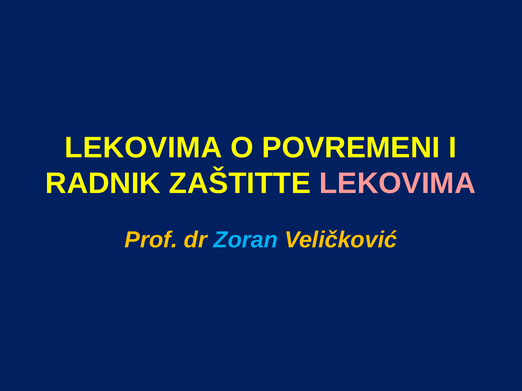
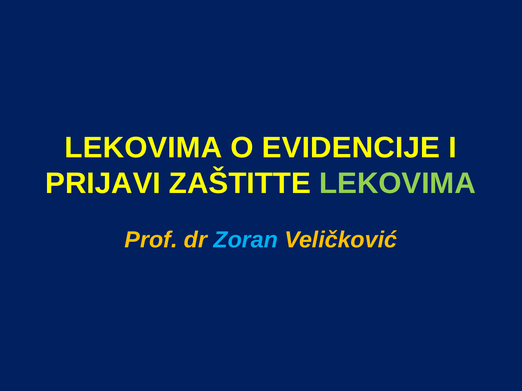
POVREMENI: POVREMENI -> EVIDENCIJE (351, 148)
RADNIK: RADNIK -> PRIJAVI (103, 183)
LEKOVIMA colour: pink -> light green (398, 183)
